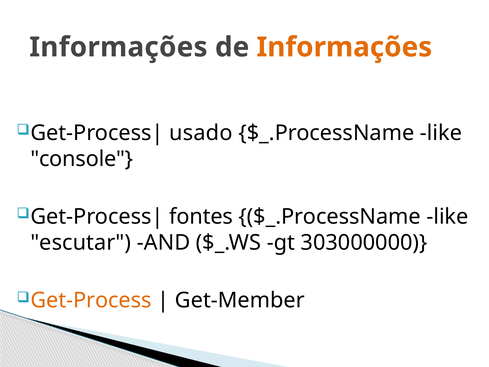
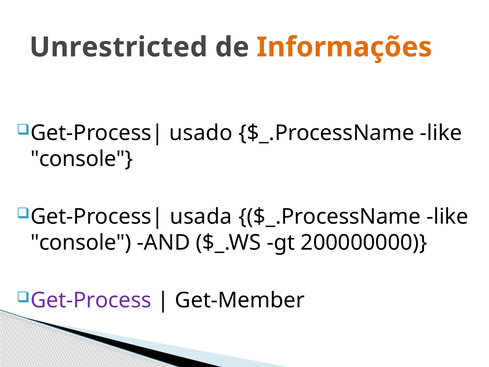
Informações: Informações -> Unrestricted (118, 47)
fontes: fontes -> usada (201, 217)
escutar: escutar -> console (81, 243)
303000000: 303000000 -> 200000000 (364, 243)
Get-Process colour: orange -> purple (91, 300)
